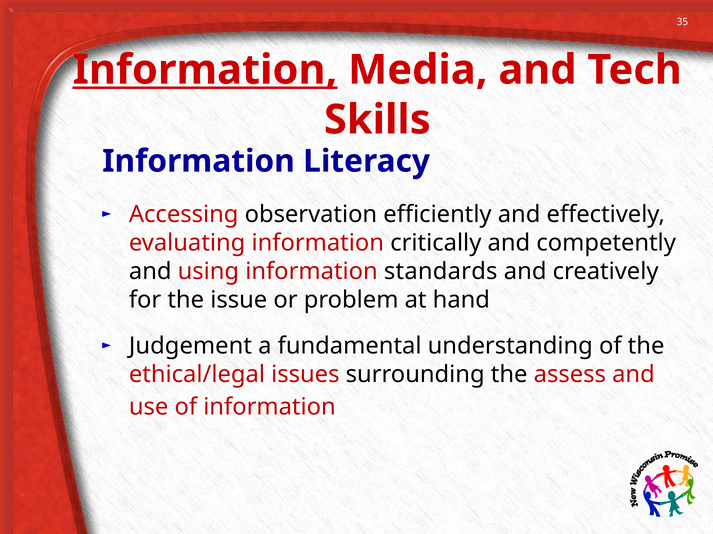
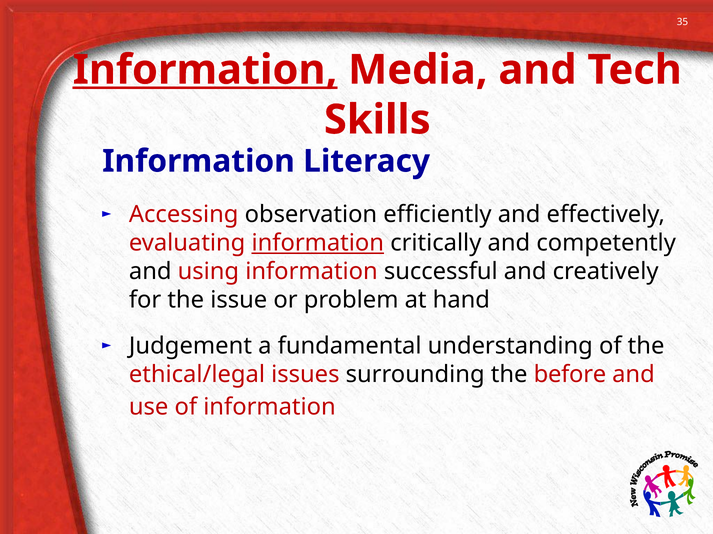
information underline: none -> present (318, 243)
standards: standards -> successful (441, 272)
assess: assess -> before (570, 375)
